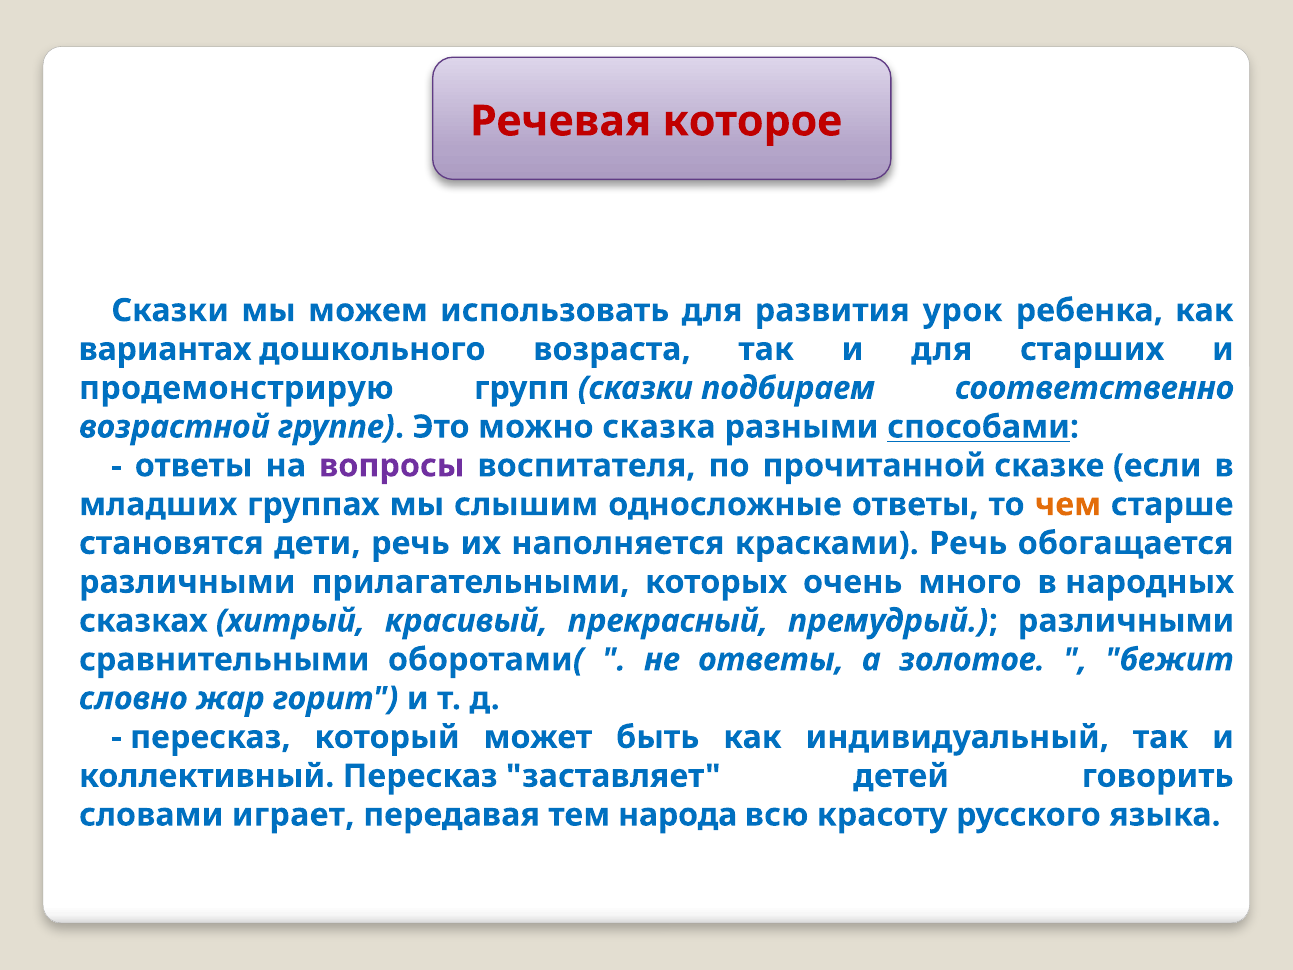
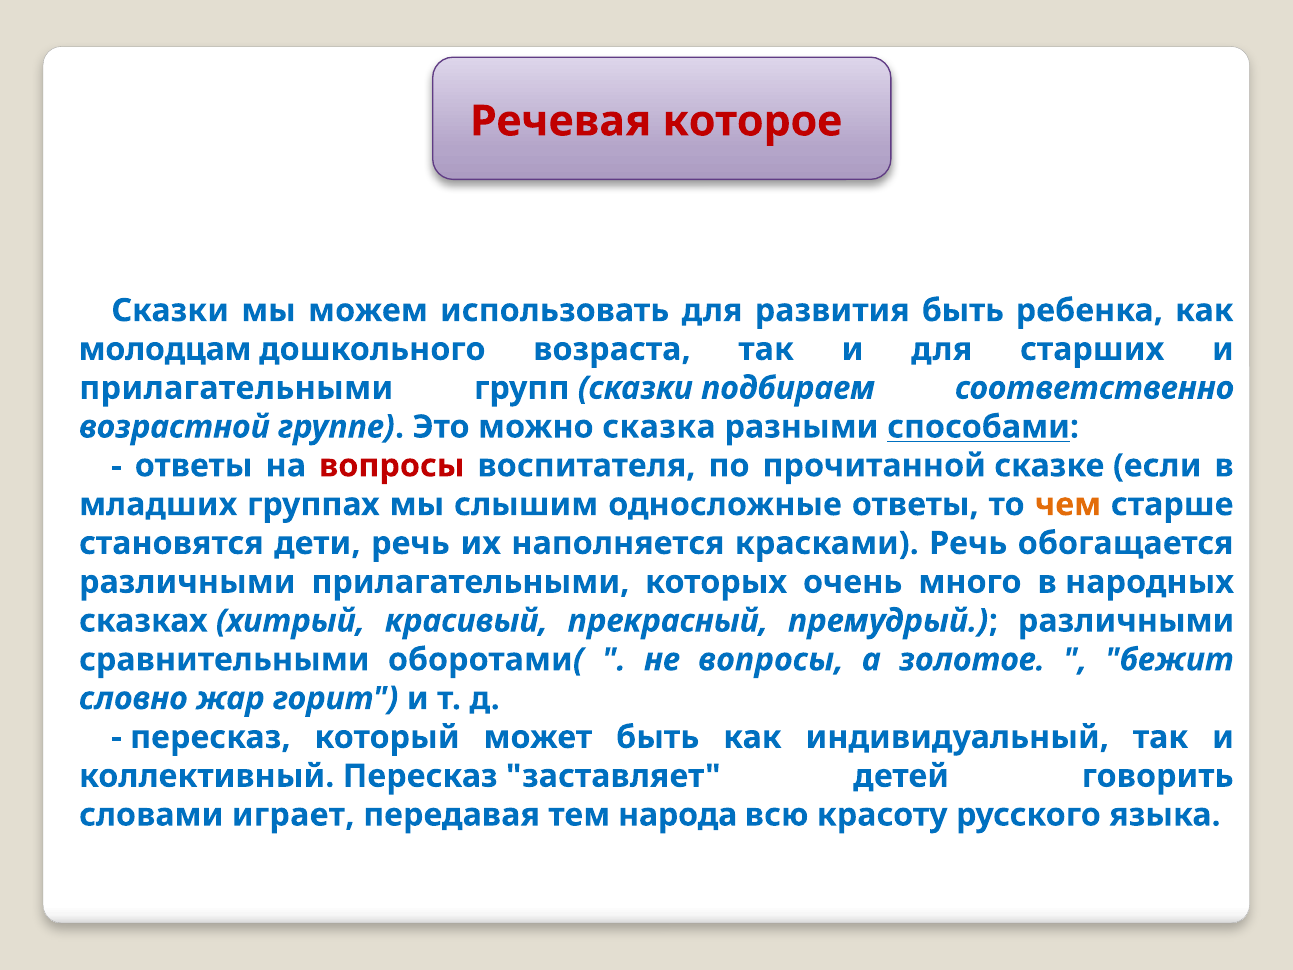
развития урок: урок -> быть (963, 310)
вариантах: вариантах -> молодцам (165, 349)
продемонстрирую: продемонстрирую -> прилагательными (236, 388)
вопросы colour: purple -> red (392, 466)
не ответы: ответы -> вопросы (771, 660)
